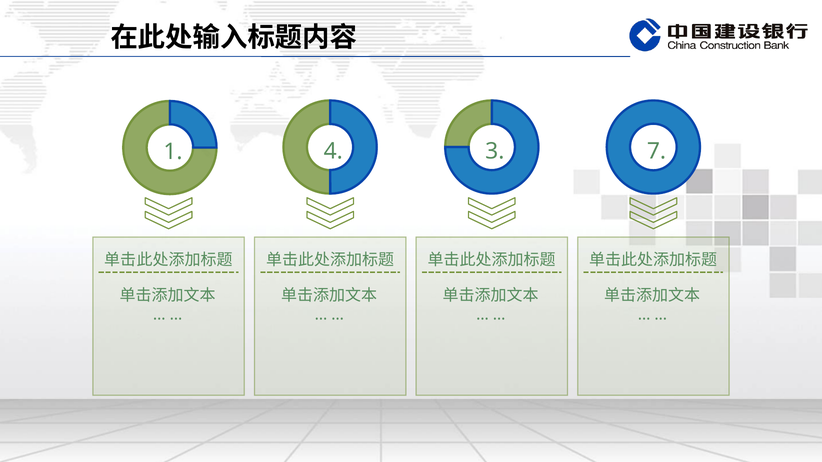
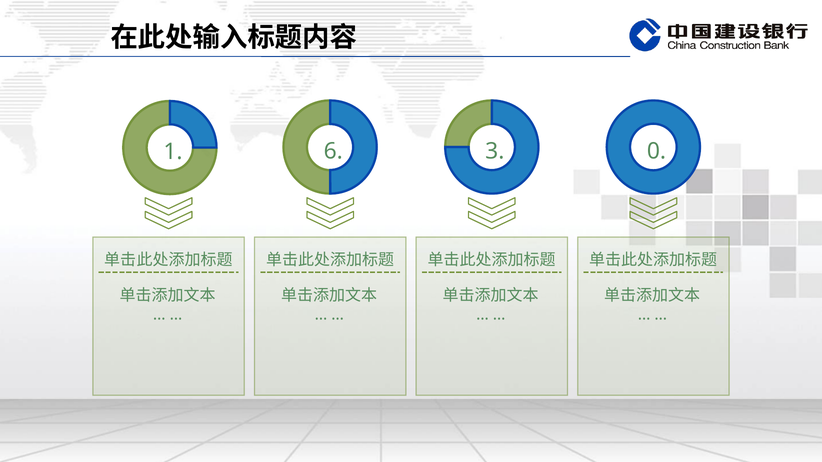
4: 4 -> 6 (333, 151)
7: 7 -> 0 (657, 151)
